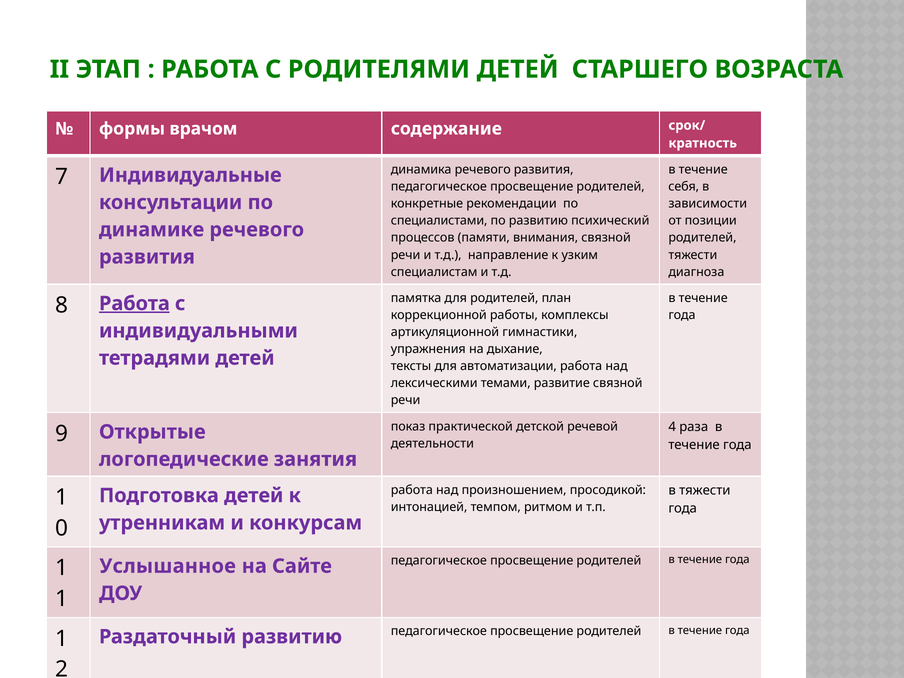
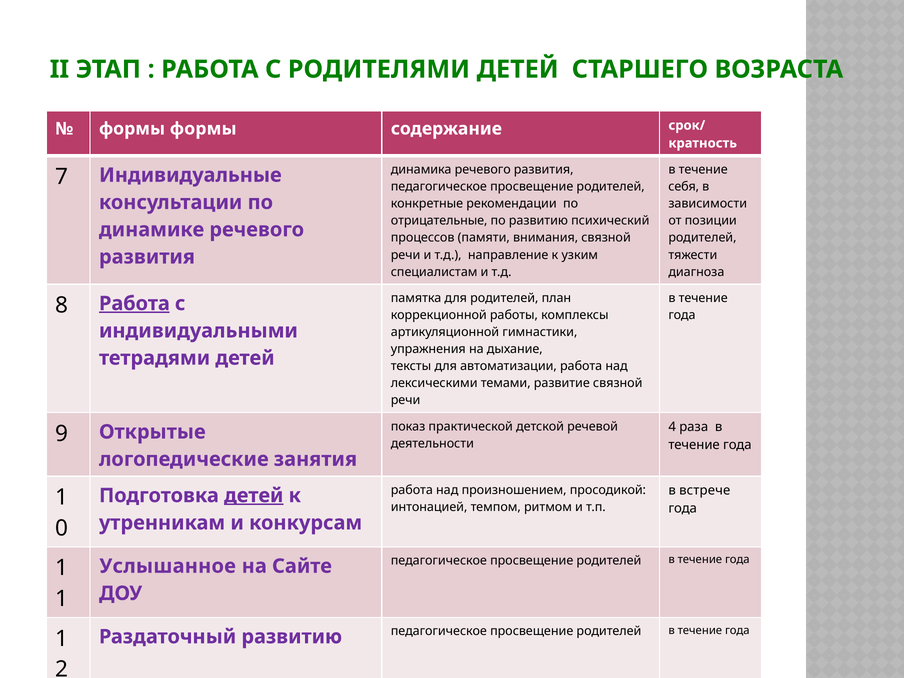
формы врачом: врачом -> формы (203, 129)
специалистами: специалистами -> отрицательные (439, 221)
в тяжести: тяжести -> встрече (705, 490)
детей underline: none -> present (254, 496)
